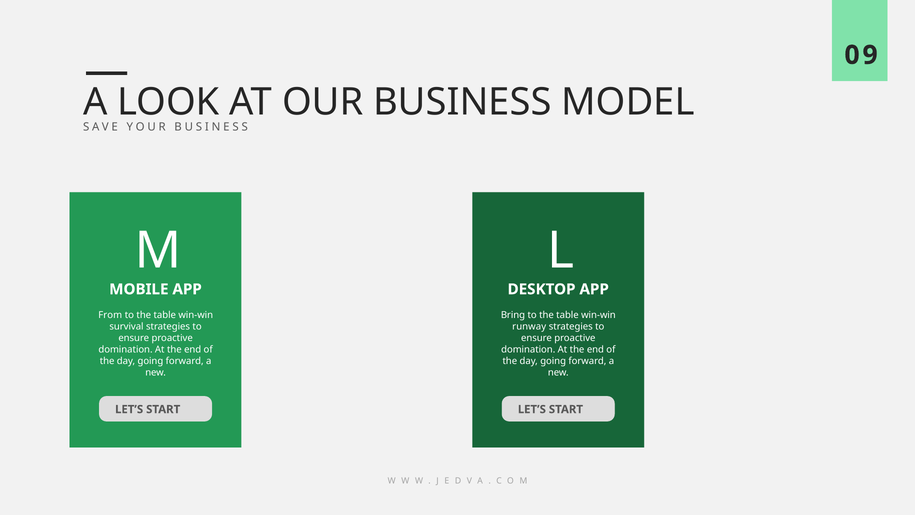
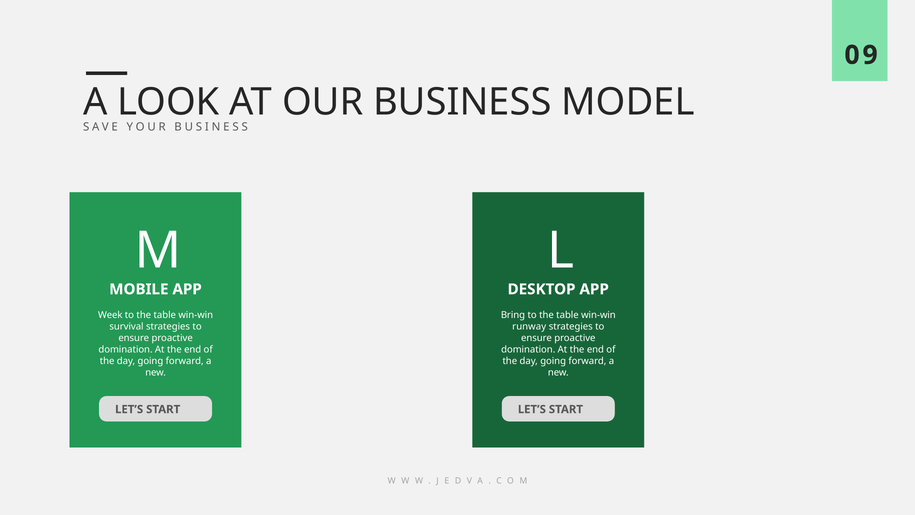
From: From -> Week (110, 315)
